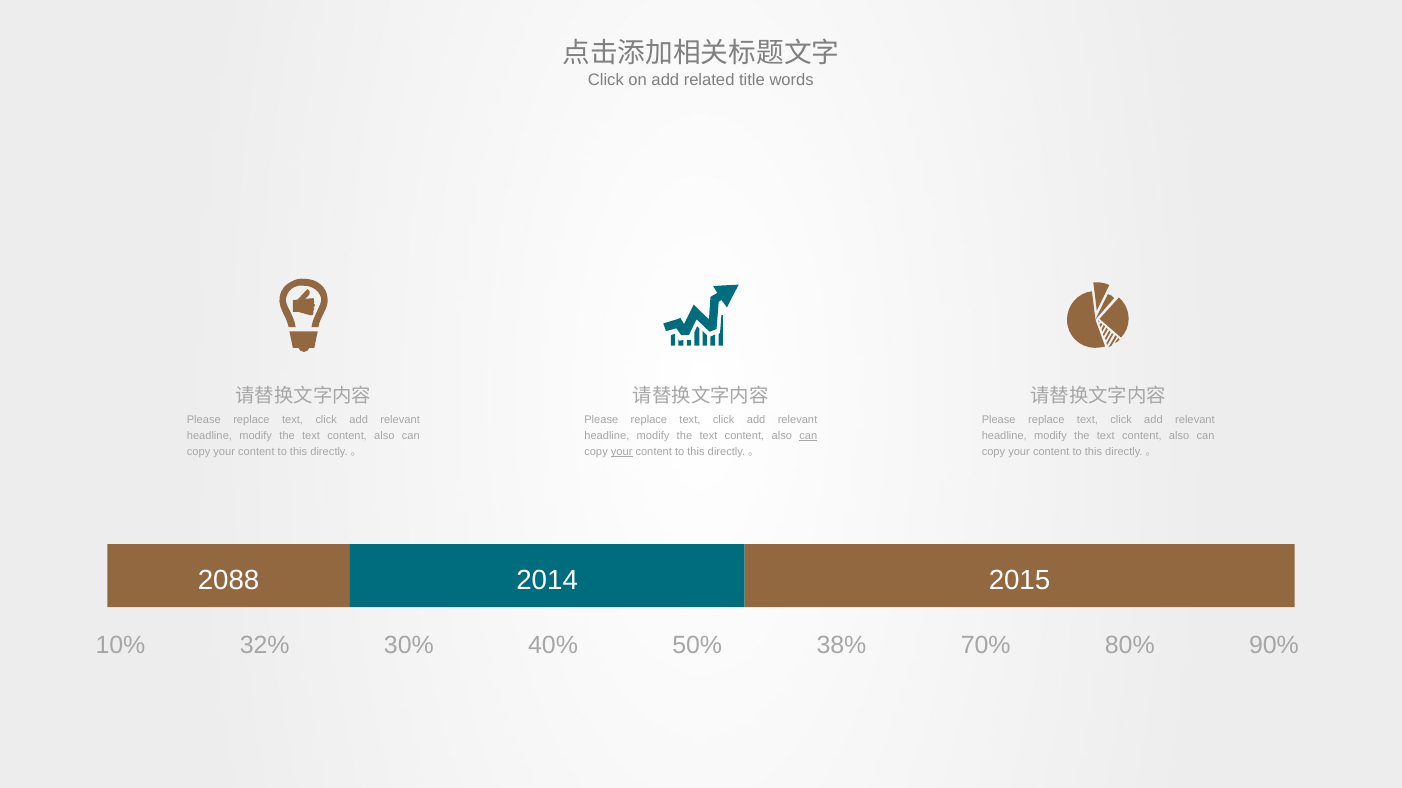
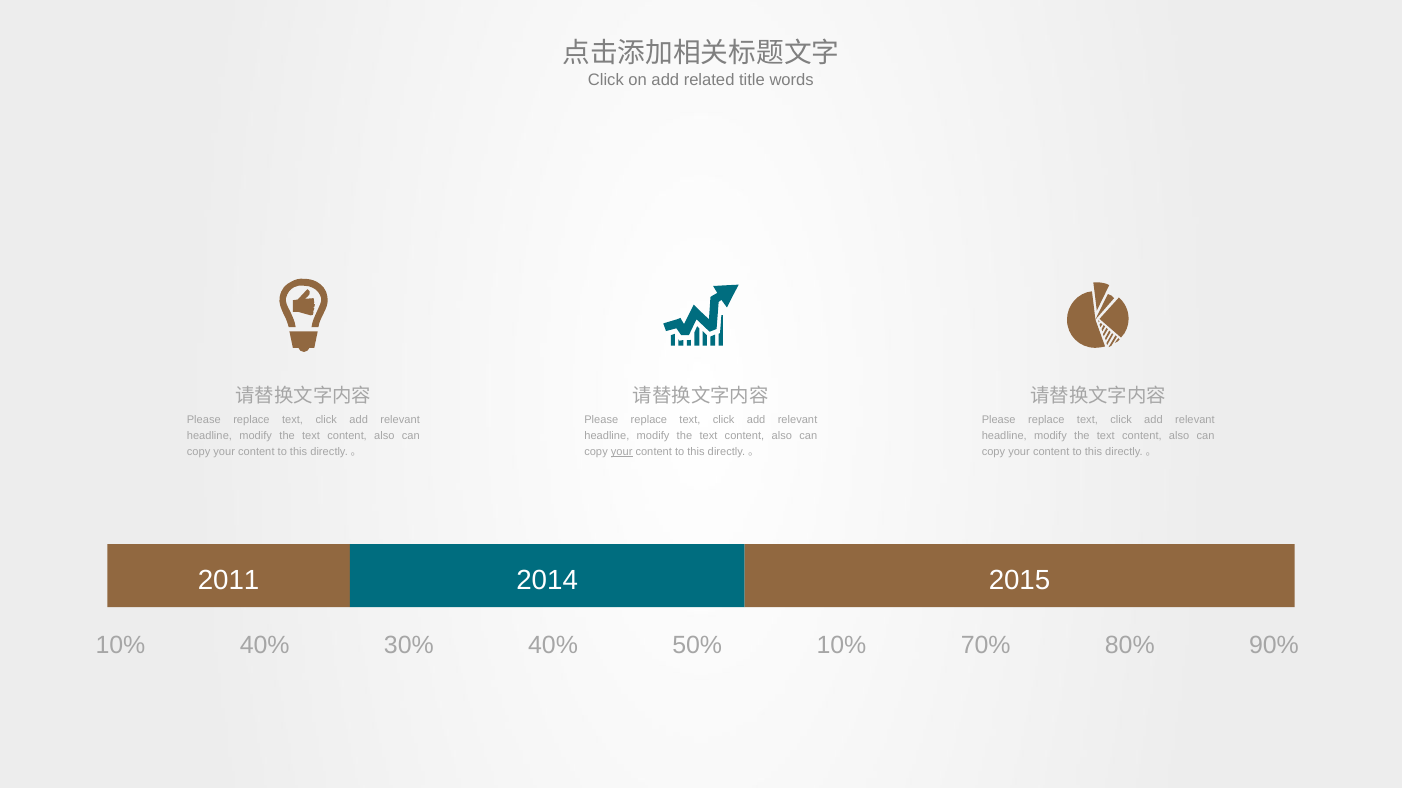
can underline: present -> none (808, 436)
2088: 2088 -> 2011 (229, 581)
10% 32%: 32% -> 40% (265, 645)
50% 38%: 38% -> 10% (841, 645)
